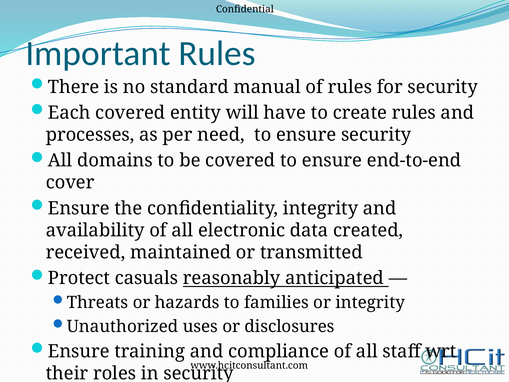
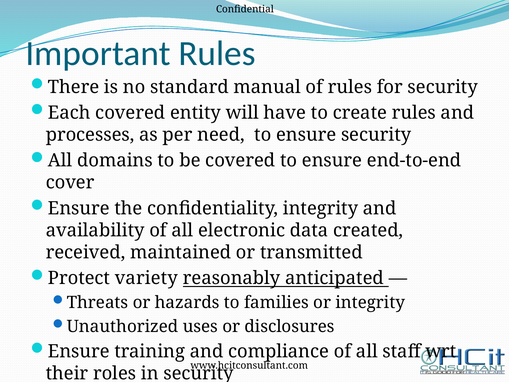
casuals: casuals -> variety (146, 278)
